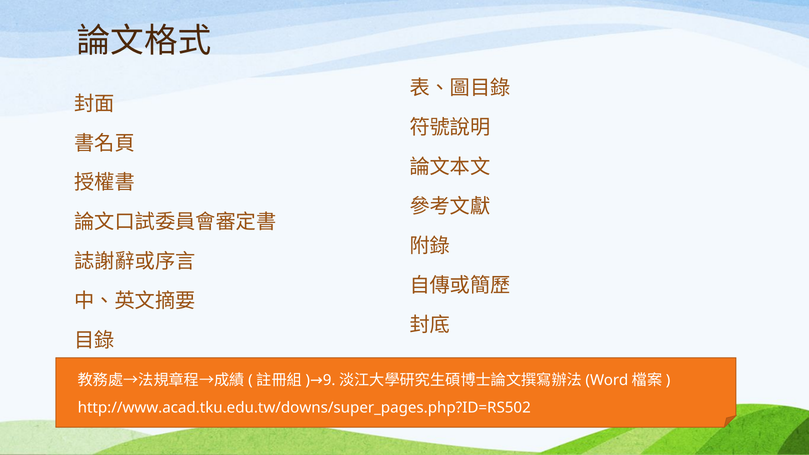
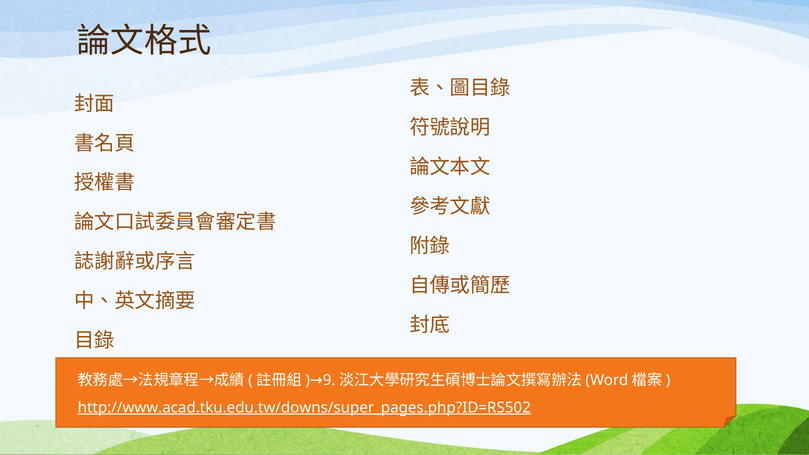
http://www.acad.tku.edu.tw/downs/super_pages.php?ID=RS502 underline: none -> present (304, 408)
